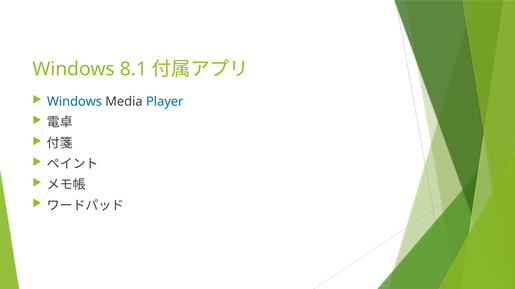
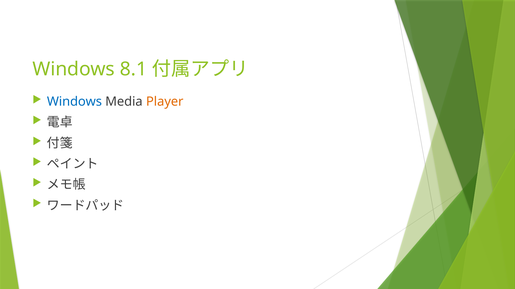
Player colour: blue -> orange (165, 102)
